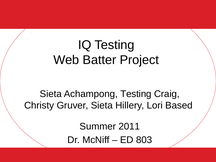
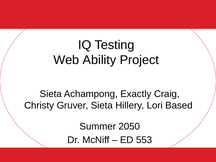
Batter: Batter -> Ability (99, 60)
Achampong Testing: Testing -> Exactly (136, 94)
2011: 2011 -> 2050 (129, 126)
803: 803 -> 553 (144, 140)
